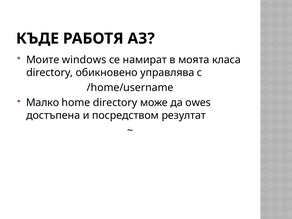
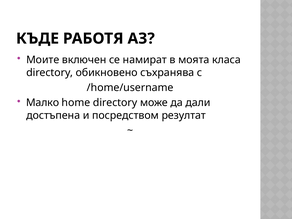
windows: windows -> включен (84, 60)
управлява: управлява -> съхранява (167, 73)
owes: owes -> дали (198, 103)
